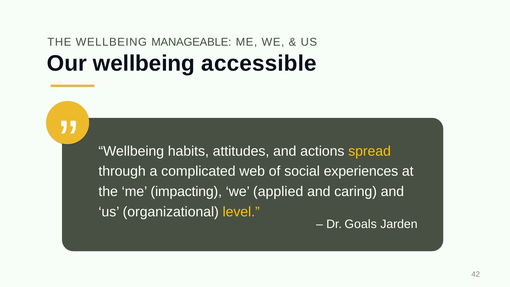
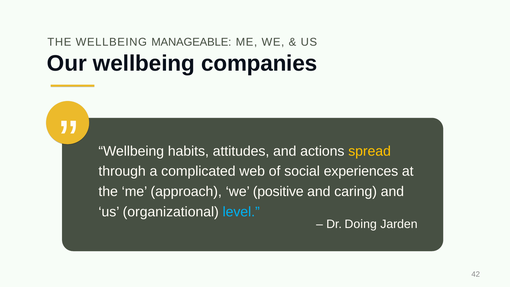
accessible: accessible -> companies (259, 63)
impacting: impacting -> approach (186, 192)
applied: applied -> positive (278, 192)
level colour: yellow -> light blue (241, 212)
Goals: Goals -> Doing (361, 224)
